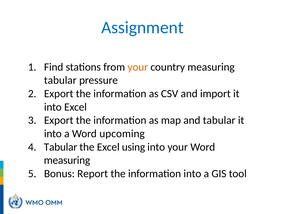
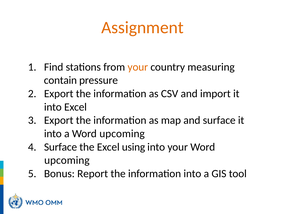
Assignment colour: blue -> orange (142, 28)
tabular: tabular -> contain (60, 80)
and tabular: tabular -> surface (219, 120)
Tabular: Tabular -> Surface (61, 147)
measuring: measuring -> upcoming (67, 160)
